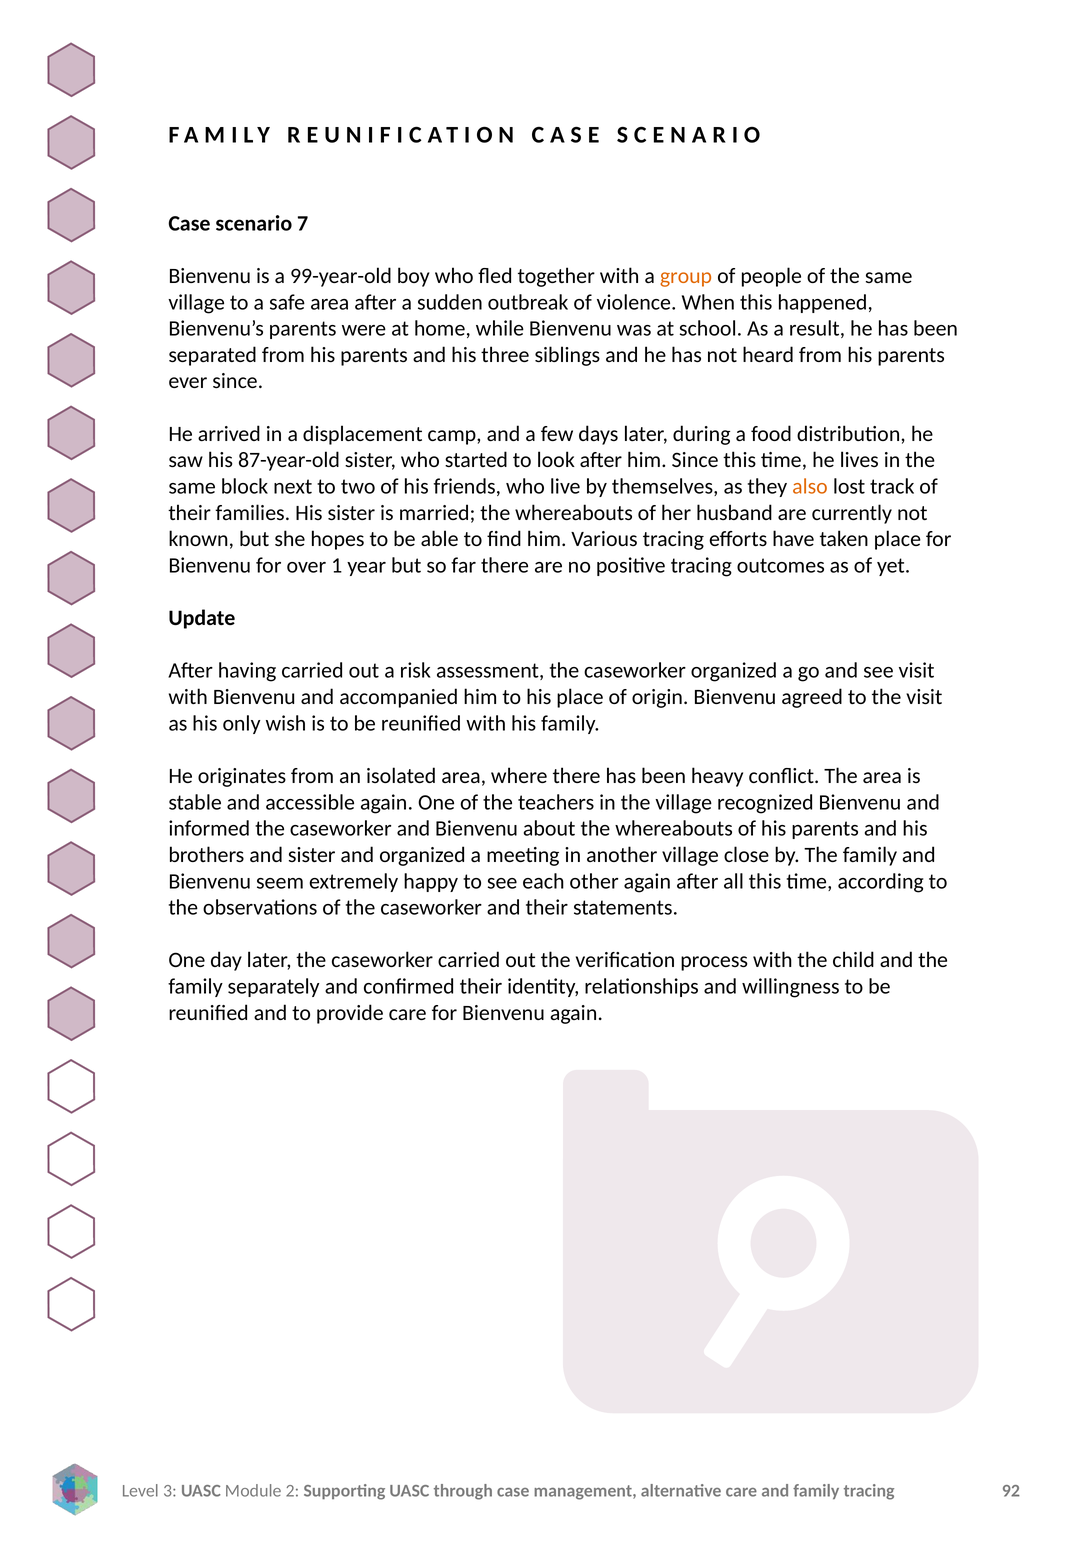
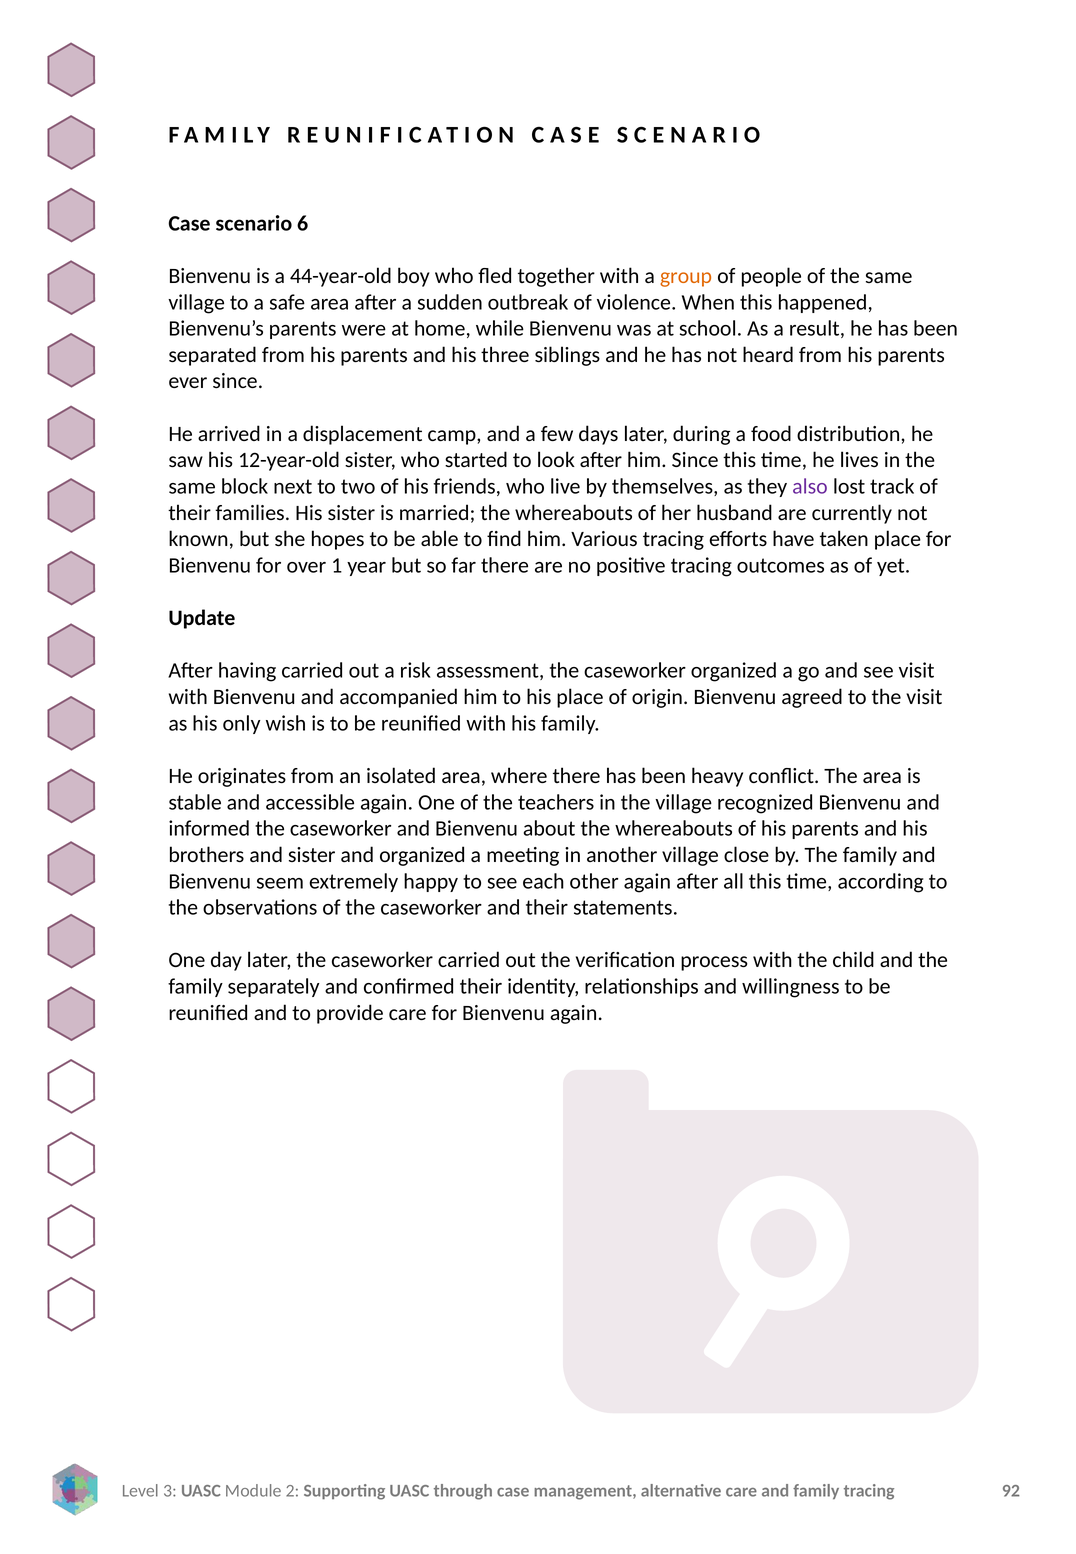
7: 7 -> 6 (303, 223)
99-year-old: 99-year-old -> 44-year-old (341, 276)
87-year-old: 87-year-old -> 12-year-old (289, 460)
also colour: orange -> purple (810, 487)
